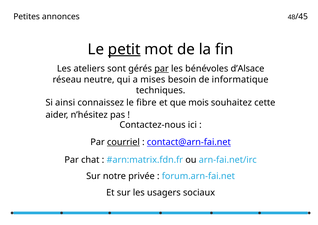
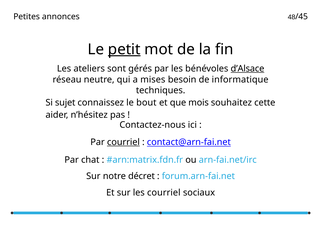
par underline: present -> none (162, 69)
d’Alsace underline: none -> present (247, 69)
ainsi: ainsi -> sujet (65, 103)
fibre: fibre -> bout (146, 103)
privée: privée -> décret (142, 176)
les usagers: usagers -> courriel (164, 192)
